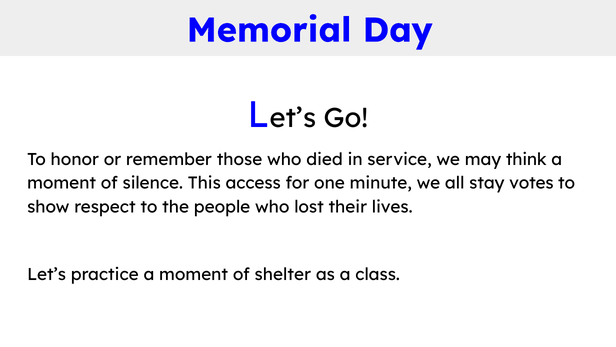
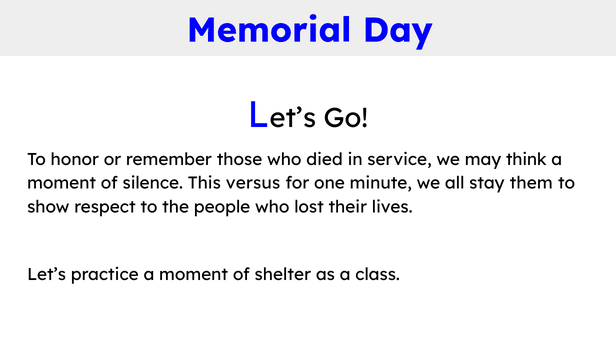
access: access -> versus (253, 183)
votes: votes -> them (531, 183)
